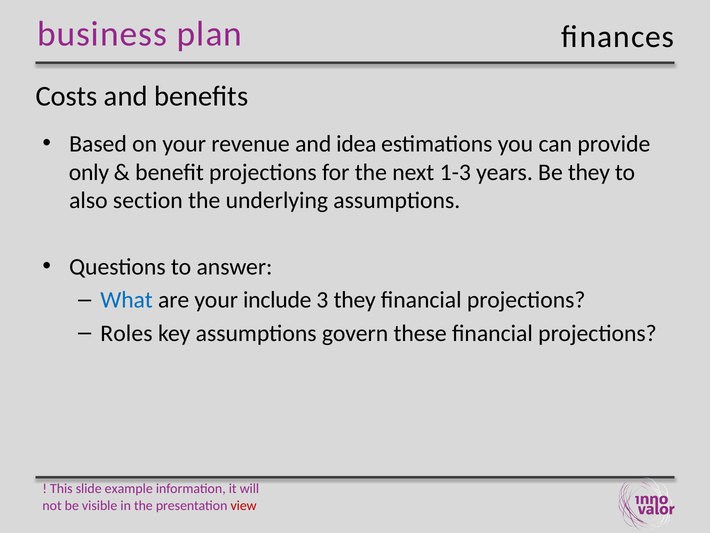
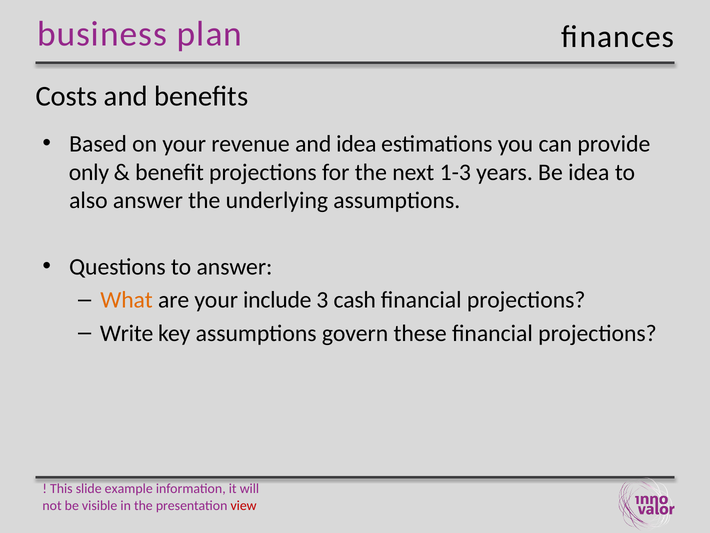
Be they: they -> idea (589, 172)
also section: section -> answer (148, 200)
What colour: blue -> orange (127, 300)
3 they: they -> cash (355, 300)
Roles: Roles -> Write (127, 333)
